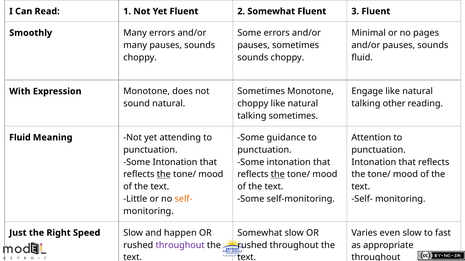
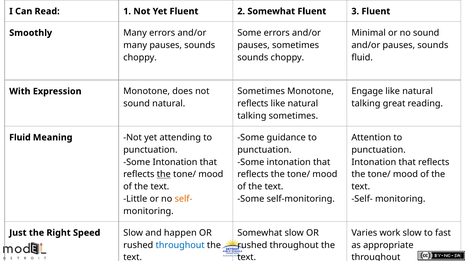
no pages: pages -> sound (426, 33)
choppy: choppy -> reflects (253, 104)
other: other -> great (394, 104)
the underline: present -> none (278, 175)
even: even -> work (390, 233)
throughout colour: purple -> blue (180, 246)
